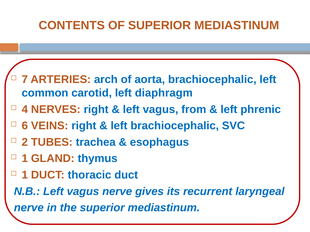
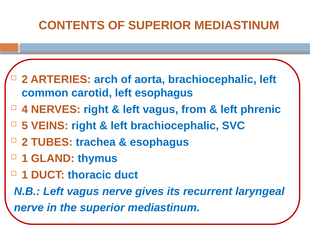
7: 7 -> 2 (25, 80)
left diaphragm: diaphragm -> esophagus (164, 93)
6: 6 -> 5 (25, 126)
